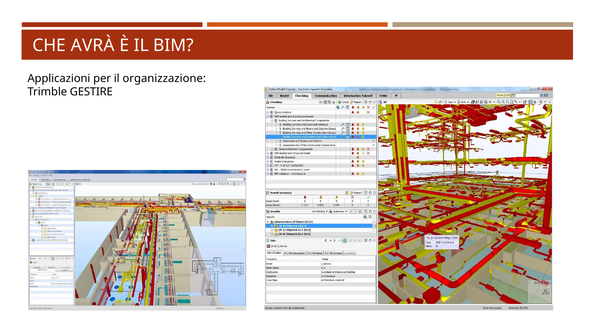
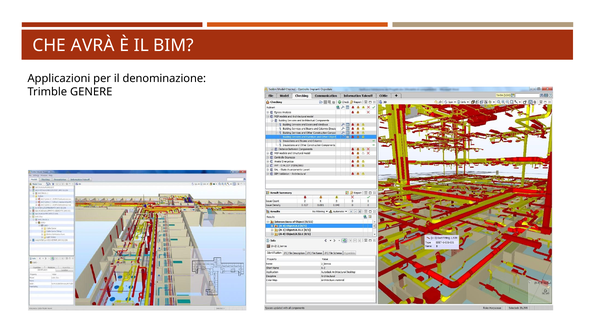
organizzazione: organizzazione -> denominazione (164, 78)
GESTIRE: GESTIRE -> GENERE (91, 92)
